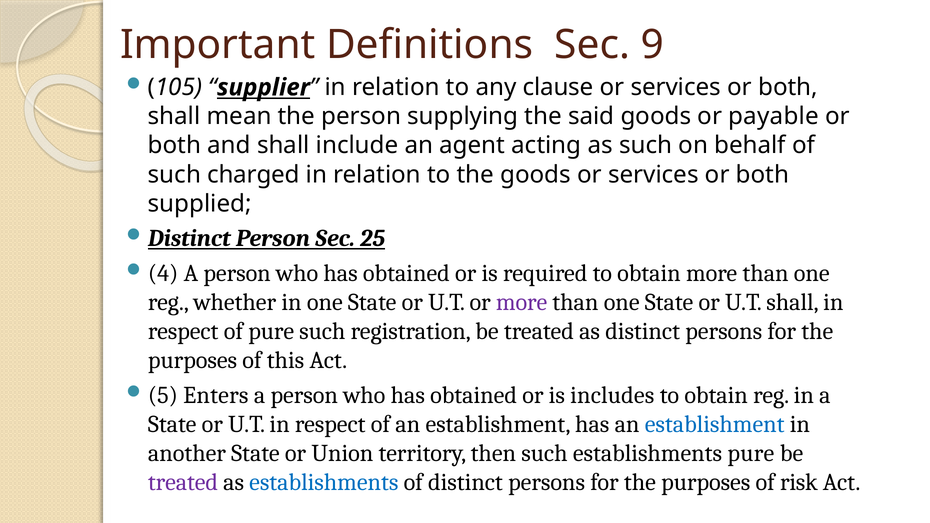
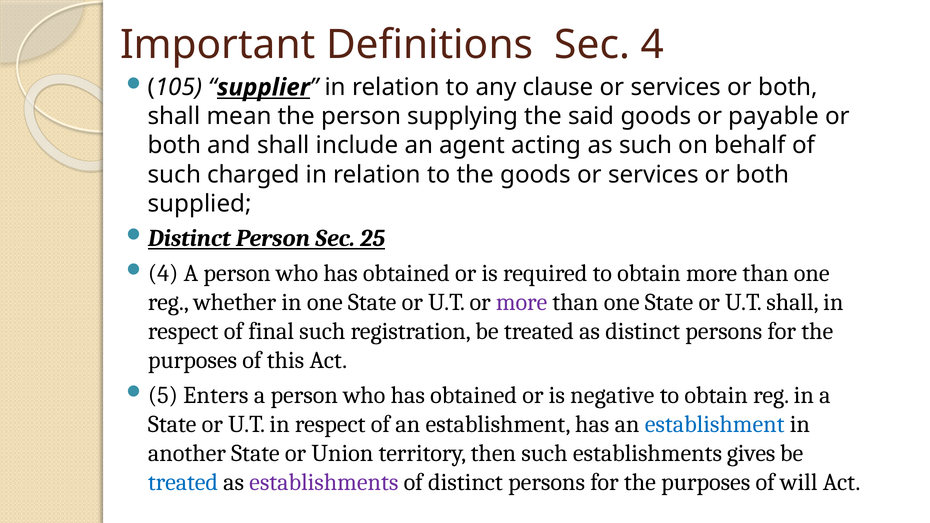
9: 9 -> 4 (652, 45)
of pure: pure -> final (271, 331)
includes: includes -> negative (612, 395)
establishments pure: pure -> gives (751, 454)
treated colour: purple -> blue (183, 483)
establishments colour: blue -> purple (324, 483)
risk: risk -> will (799, 483)
